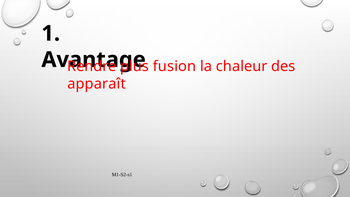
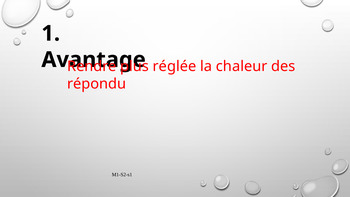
fusion: fusion -> réglée (175, 66)
apparaît: apparaît -> répondu (97, 84)
